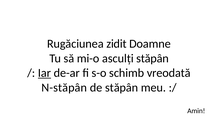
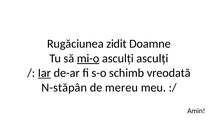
mi-o underline: none -> present (88, 58)
asculți stăpân: stăpân -> asculți (152, 58)
de stăpân: stăpân -> mereu (122, 87)
